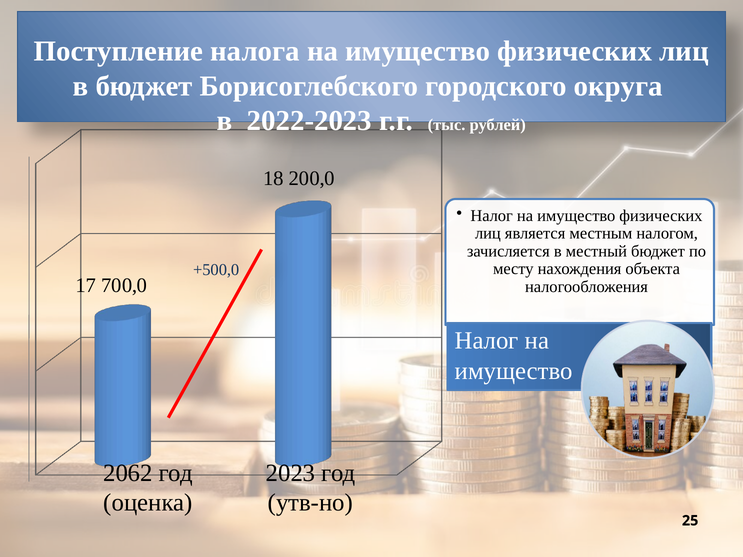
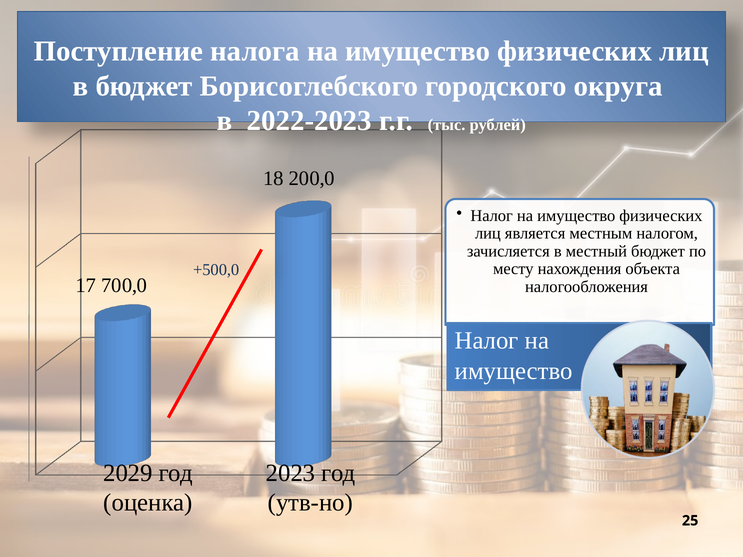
2062: 2062 -> 2029 (128, 473)
